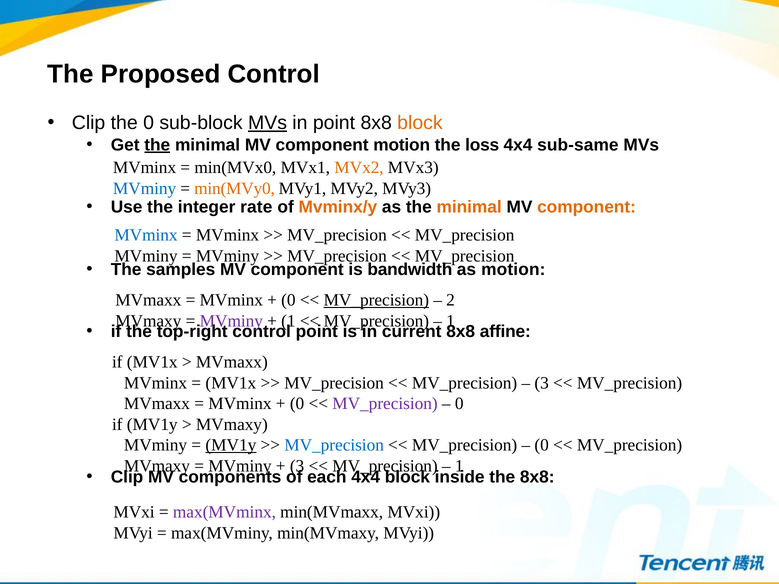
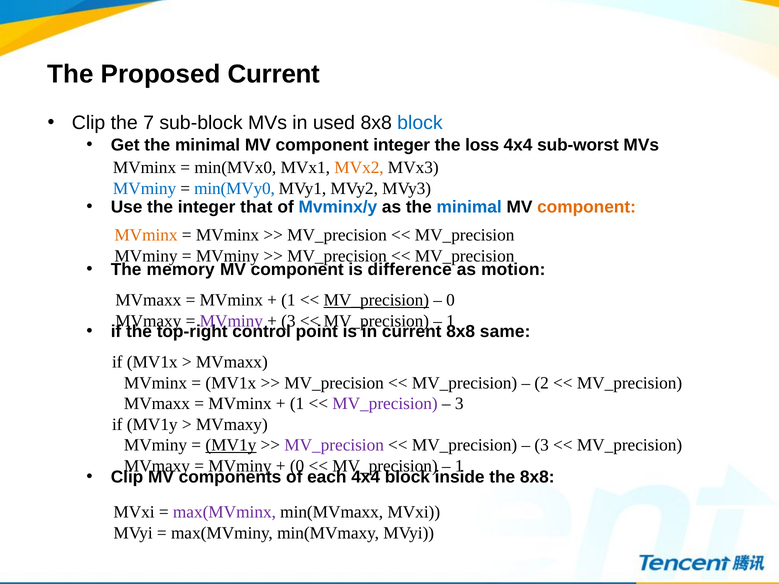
Proposed Control: Control -> Current (274, 74)
the 0: 0 -> 7 (149, 123)
MVs underline: present -> none (268, 123)
in point: point -> used (334, 123)
block colour: orange -> blue (420, 123)
the underline: present -> none (157, 145)
component motion: motion -> integer (402, 145)
sub-same: sub-same -> sub-worst (578, 145)
min(MVy0 colour: orange -> blue (235, 188)
rate: rate -> that (256, 207)
Mvminx/y colour: orange -> blue (338, 207)
minimal colour: orange -> blue (469, 207)
MVminx colour: blue -> orange (146, 235)
samples: samples -> memory (181, 269)
bandwidth: bandwidth -> difference (410, 269)
0: 0 -> 1 (288, 300)
2: 2 -> 0 (451, 300)
1: 1 -> 3 (288, 321)
affine: affine -> same (505, 332)
3: 3 -> 2 (542, 383)
0: 0 -> 1 (297, 404)
0: 0 -> 3 (459, 404)
MV_precision colour: blue -> purple (334, 445)
0: 0 -> 3 (542, 445)
3: 3 -> 0 (297, 466)
